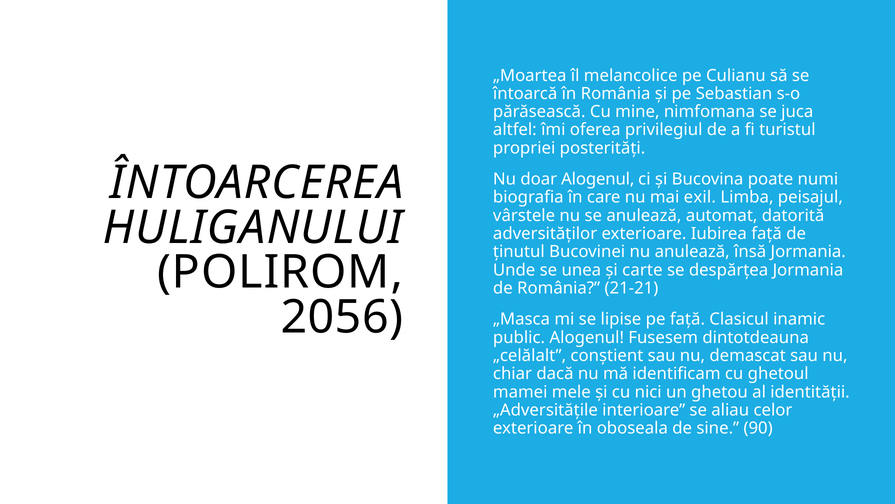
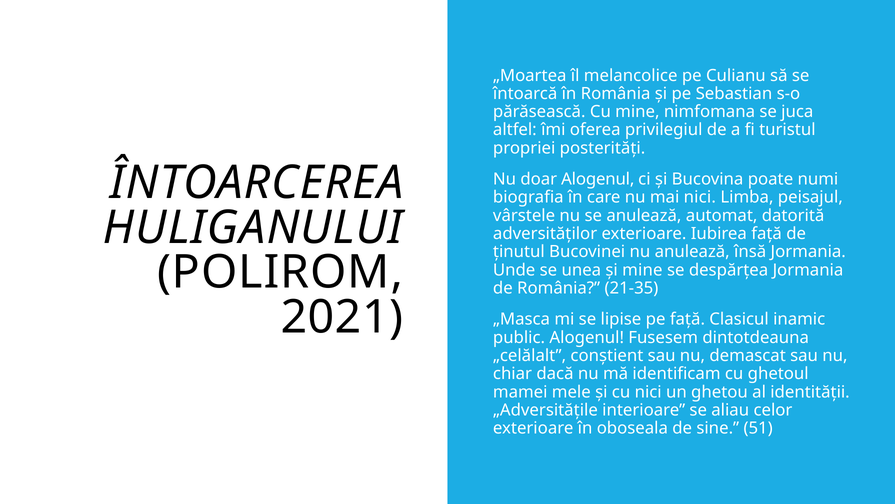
mai exil: exil -> nici (700, 197)
și carte: carte -> mine (642, 270)
21-21: 21-21 -> 21-35 (631, 288)
2056: 2056 -> 2021 (342, 317)
90: 90 -> 51 (758, 428)
